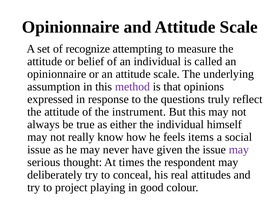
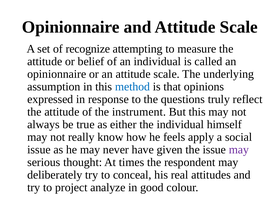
method colour: purple -> blue (132, 87)
items: items -> apply (201, 137)
playing: playing -> analyze (108, 187)
